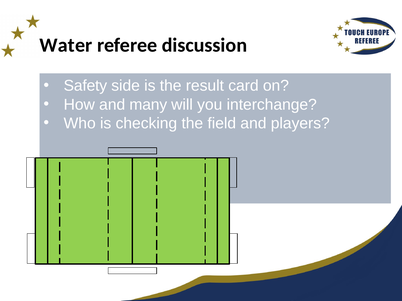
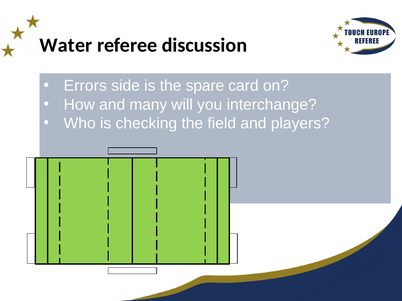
Safety: Safety -> Errors (85, 86)
result: result -> spare (205, 86)
